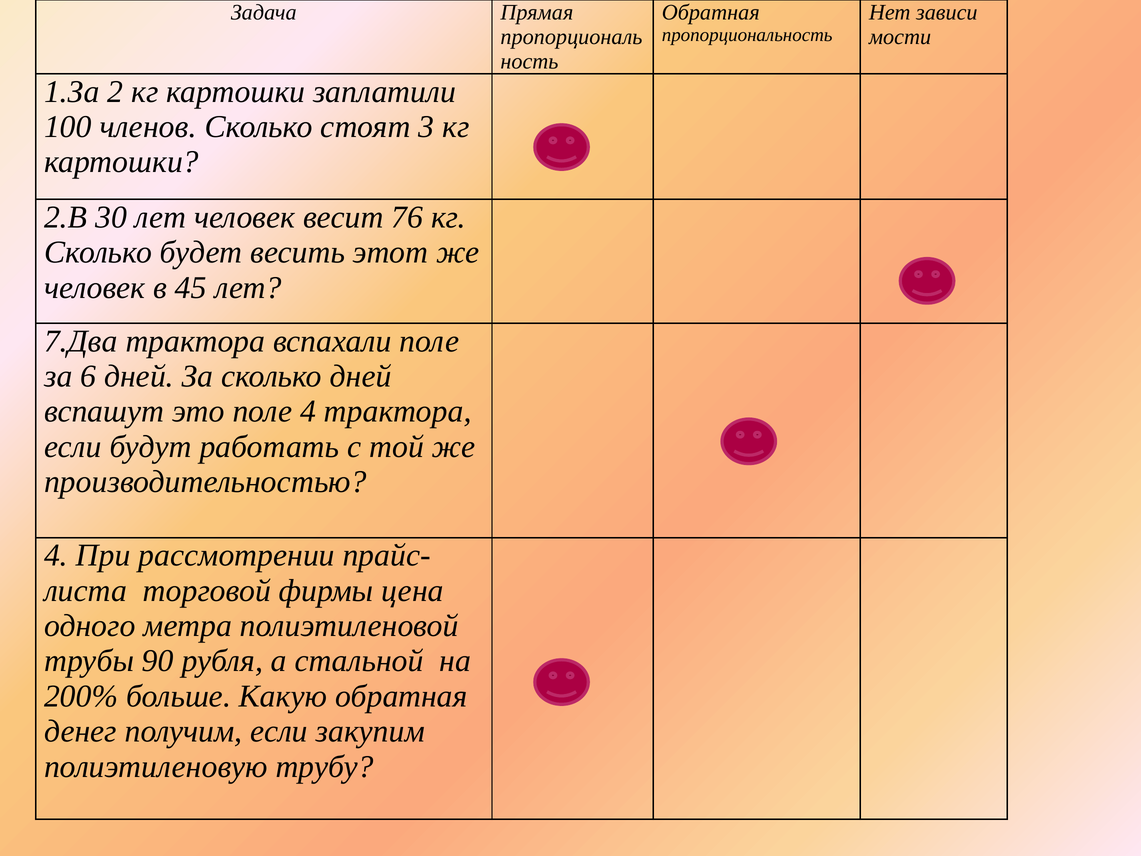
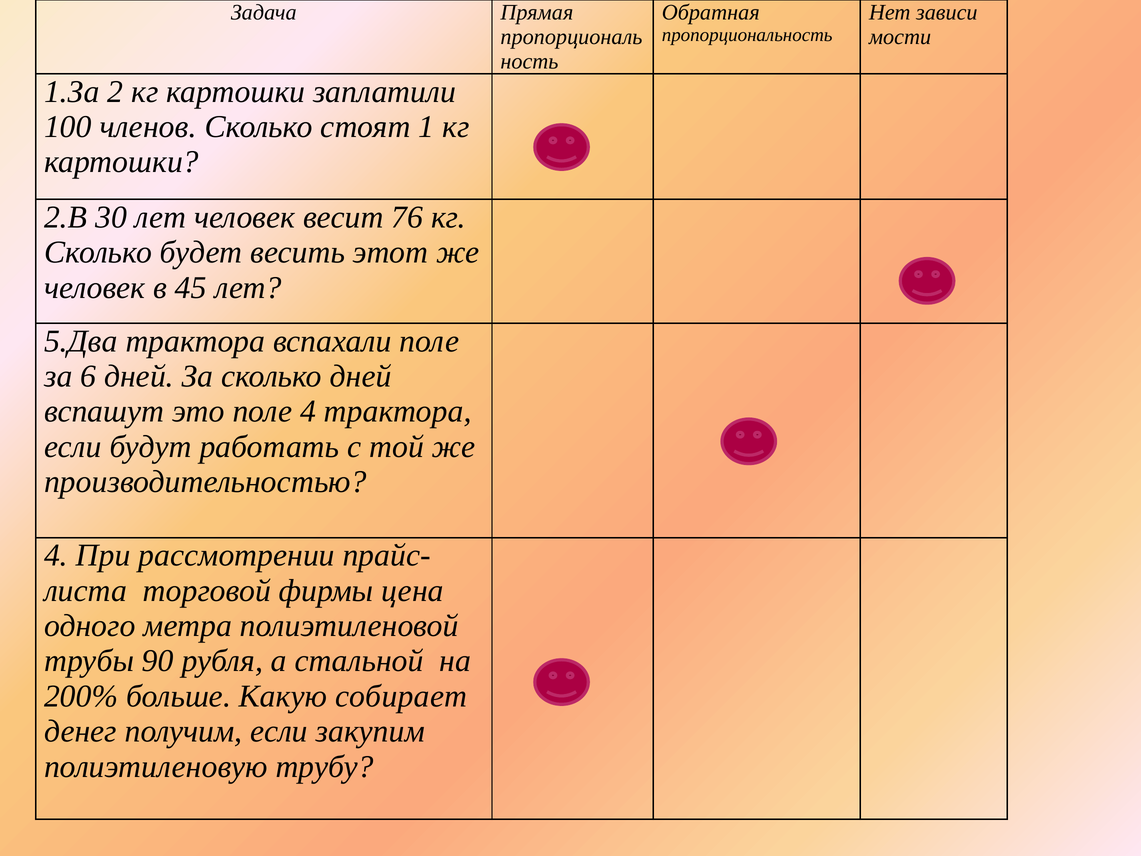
3: 3 -> 1 (426, 127)
7.Два: 7.Два -> 5.Два (81, 341)
Какую обратная: обратная -> собирает (401, 696)
